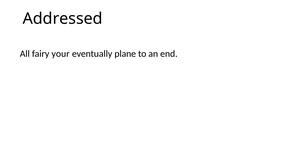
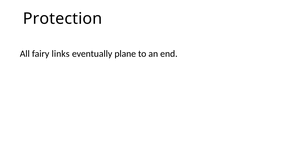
Addressed: Addressed -> Protection (63, 19)
your: your -> links (61, 54)
